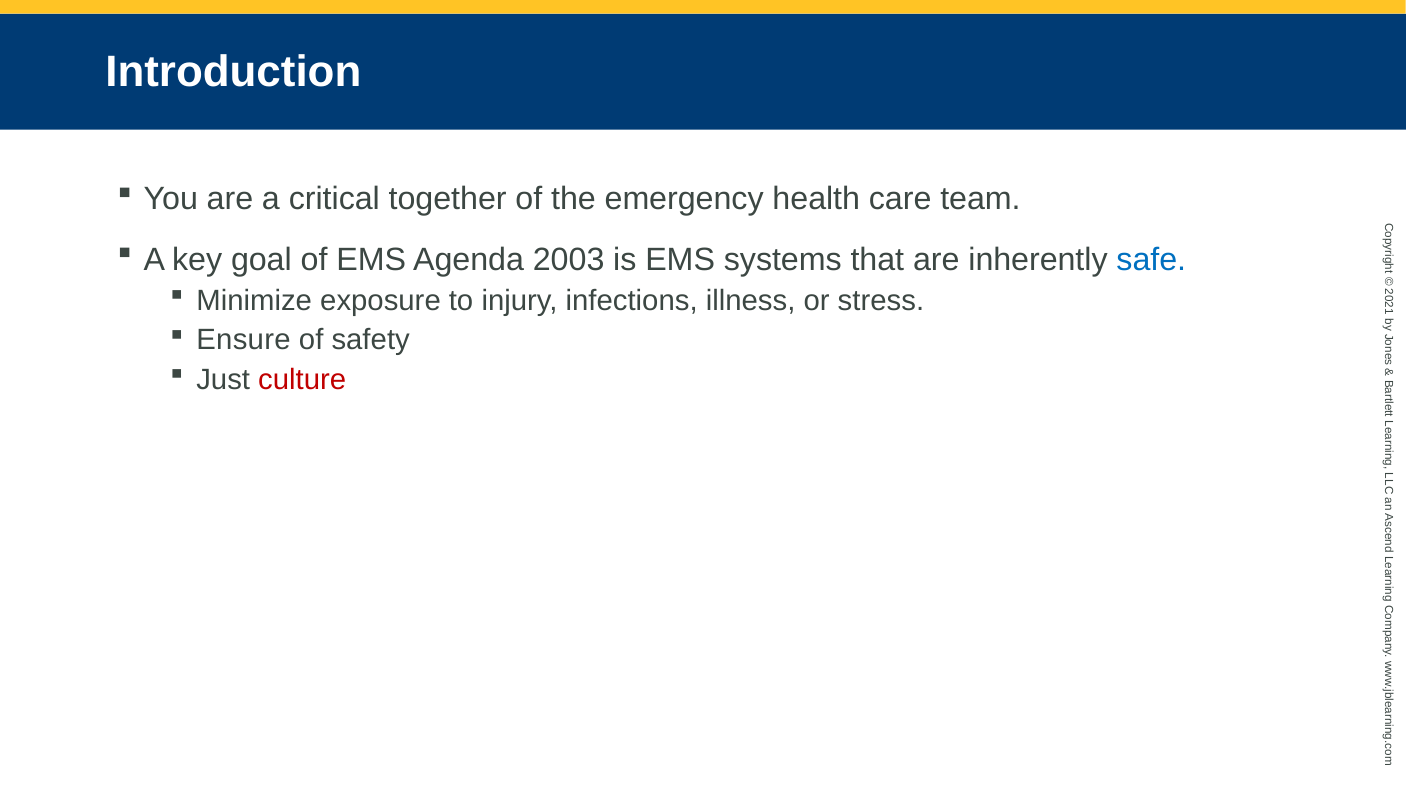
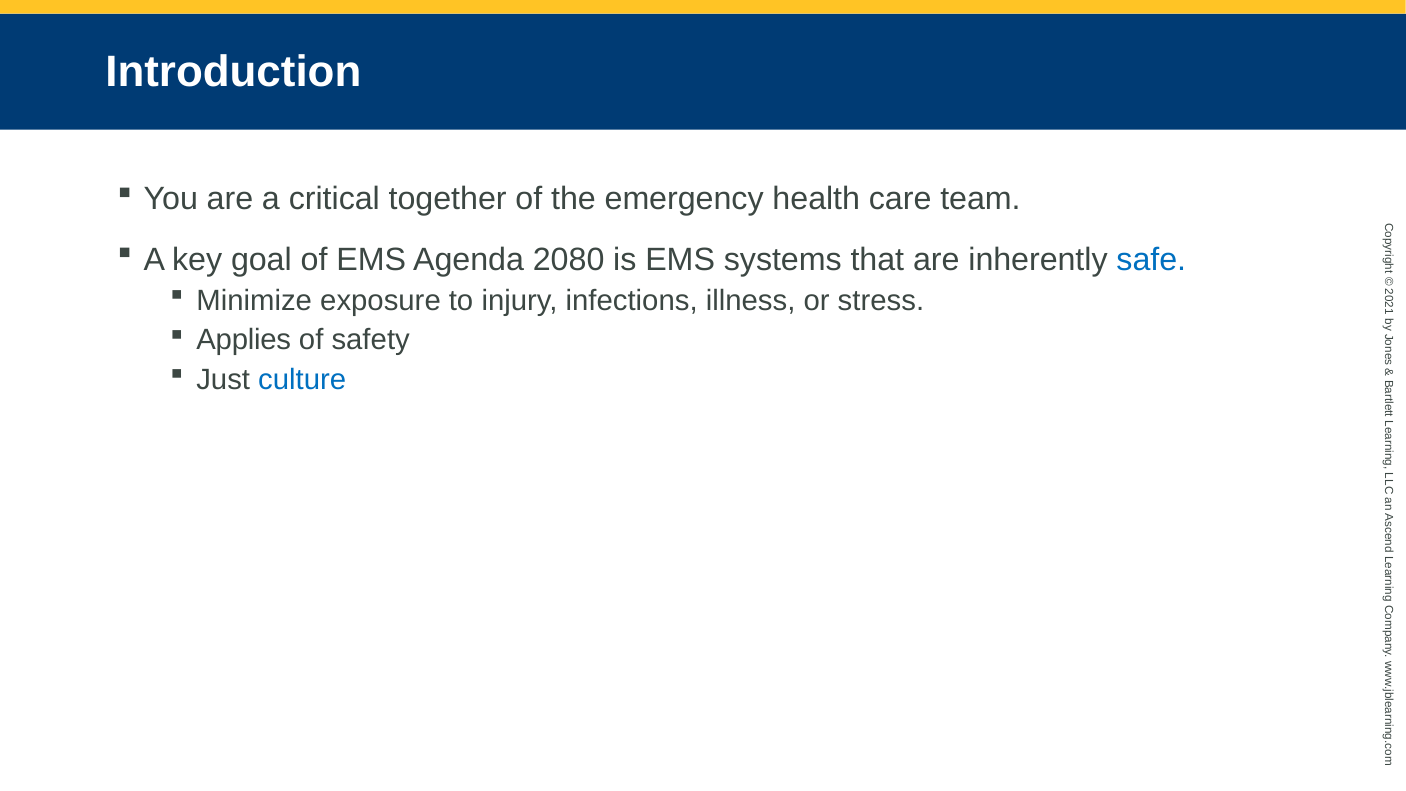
2003: 2003 -> 2080 (569, 259)
Ensure: Ensure -> Applies (244, 340)
culture colour: red -> blue (302, 380)
